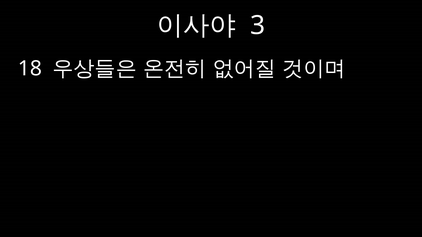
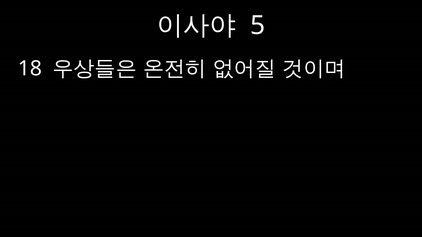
3: 3 -> 5 (258, 25)
